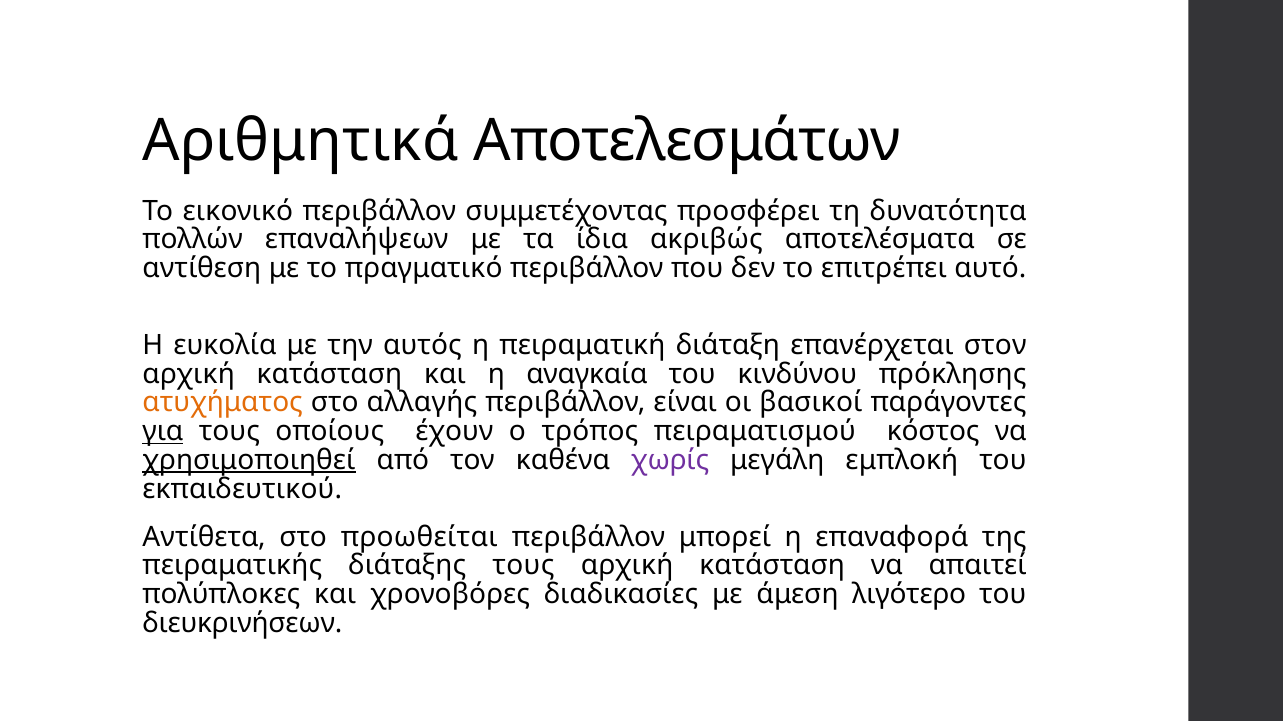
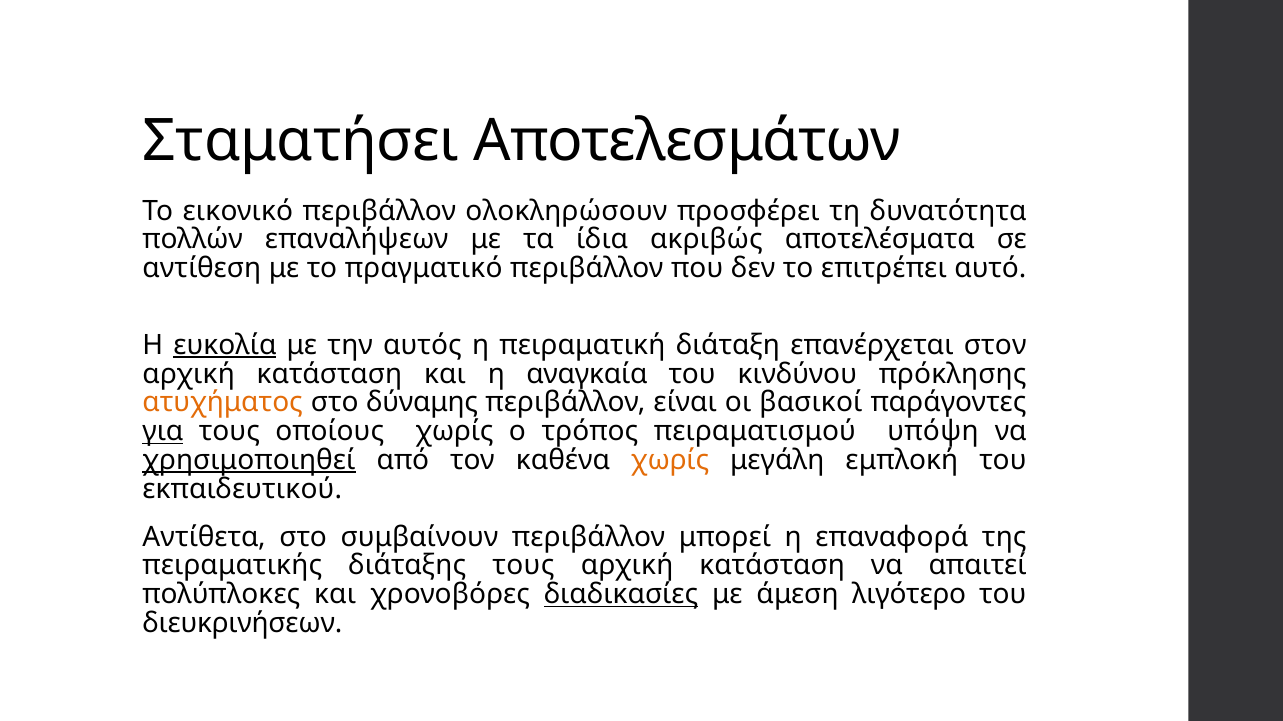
Αριθμητικά: Αριθμητικά -> Σταματήσει (301, 141)
συμμετέχοντας: συμμετέχοντας -> ολοκληρώσουν (566, 211)
ευκολία underline: none -> present (225, 345)
αλλαγής: αλλαγής -> δύναμης (422, 403)
οποίους έχουν: έχουν -> χωρίς (454, 432)
κόστος: κόστος -> υπόψη (933, 432)
χωρίς colour: purple -> orange (670, 461)
προωθείται: προωθείται -> συμβαίνουν (420, 537)
διαδικασίες underline: none -> present (621, 595)
